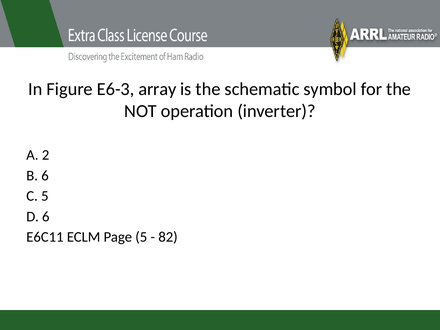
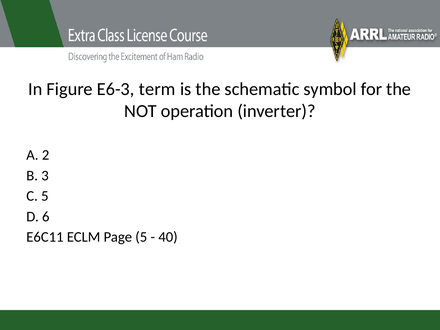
array: array -> term (157, 89)
B 6: 6 -> 3 (45, 176)
82: 82 -> 40 (168, 237)
